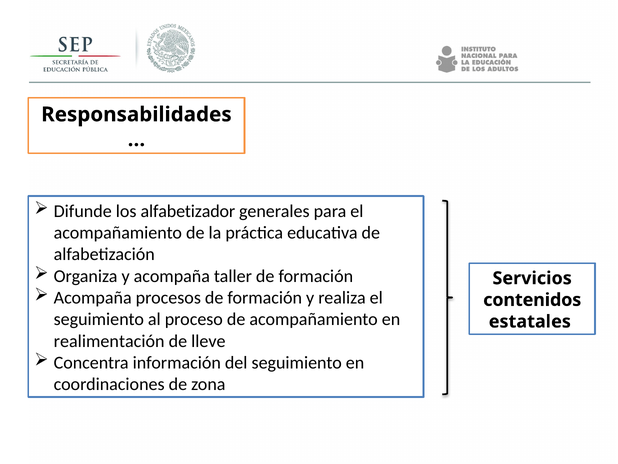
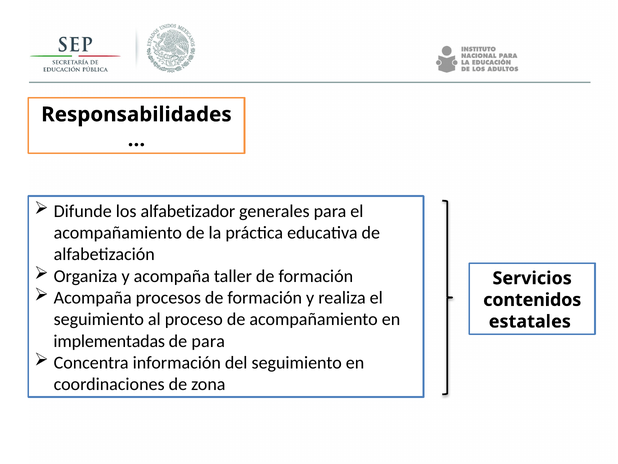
realimentación: realimentación -> implementadas (109, 341)
de lleve: lleve -> para (208, 341)
